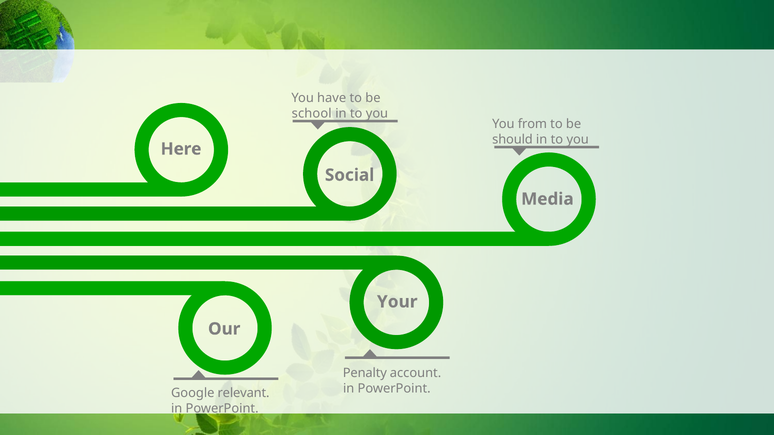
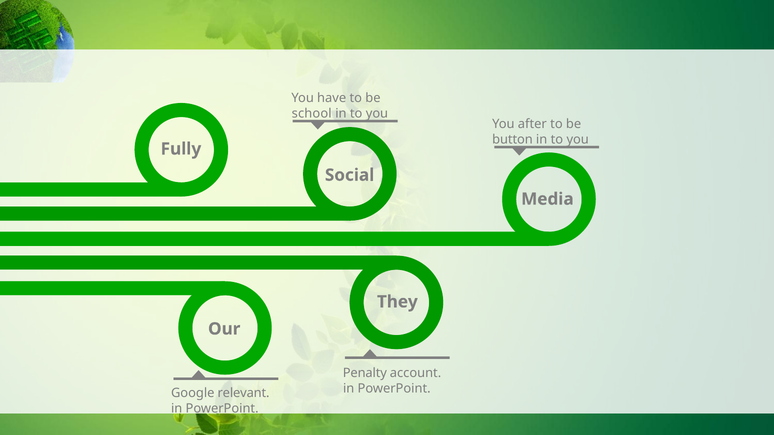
from: from -> after (532, 124)
should: should -> button (512, 139)
Here: Here -> Fully (181, 149)
Your: Your -> They (397, 302)
